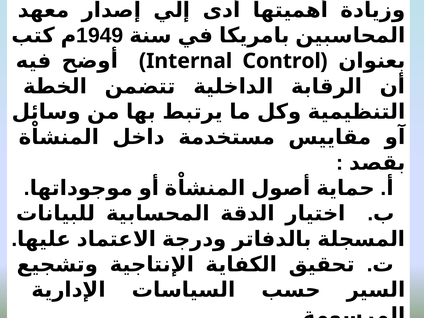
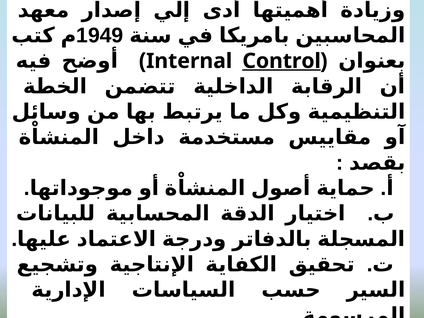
Control underline: none -> present (282, 61)
